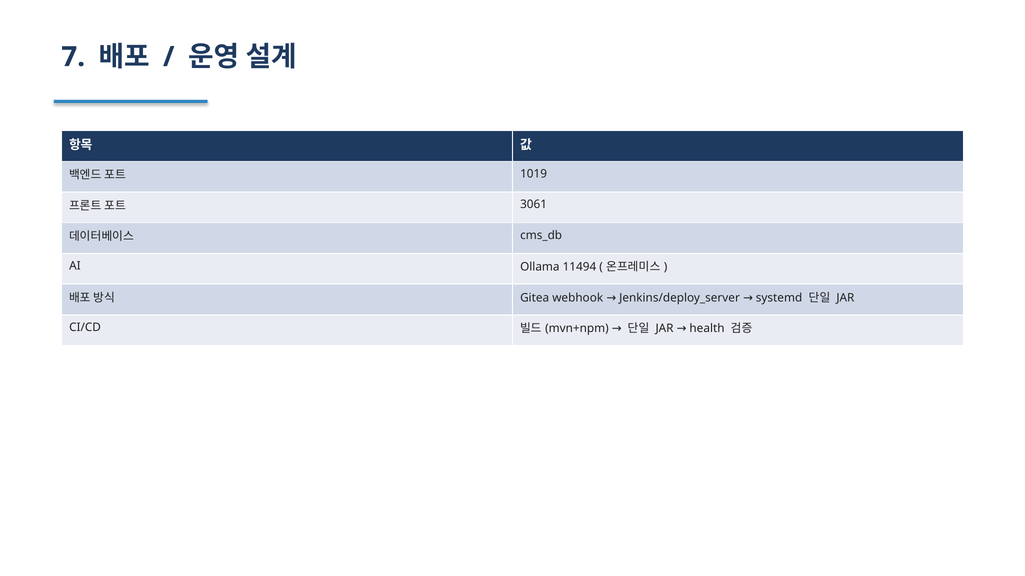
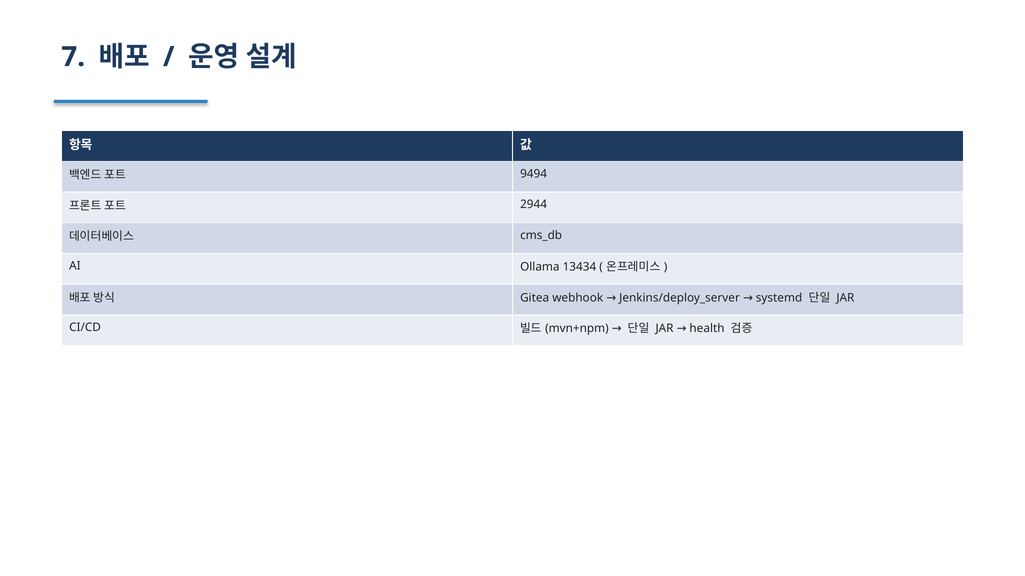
1019: 1019 -> 9494 (534, 174)
3061: 3061 -> 2944 (534, 205)
11494: 11494 -> 13434 (579, 267)
